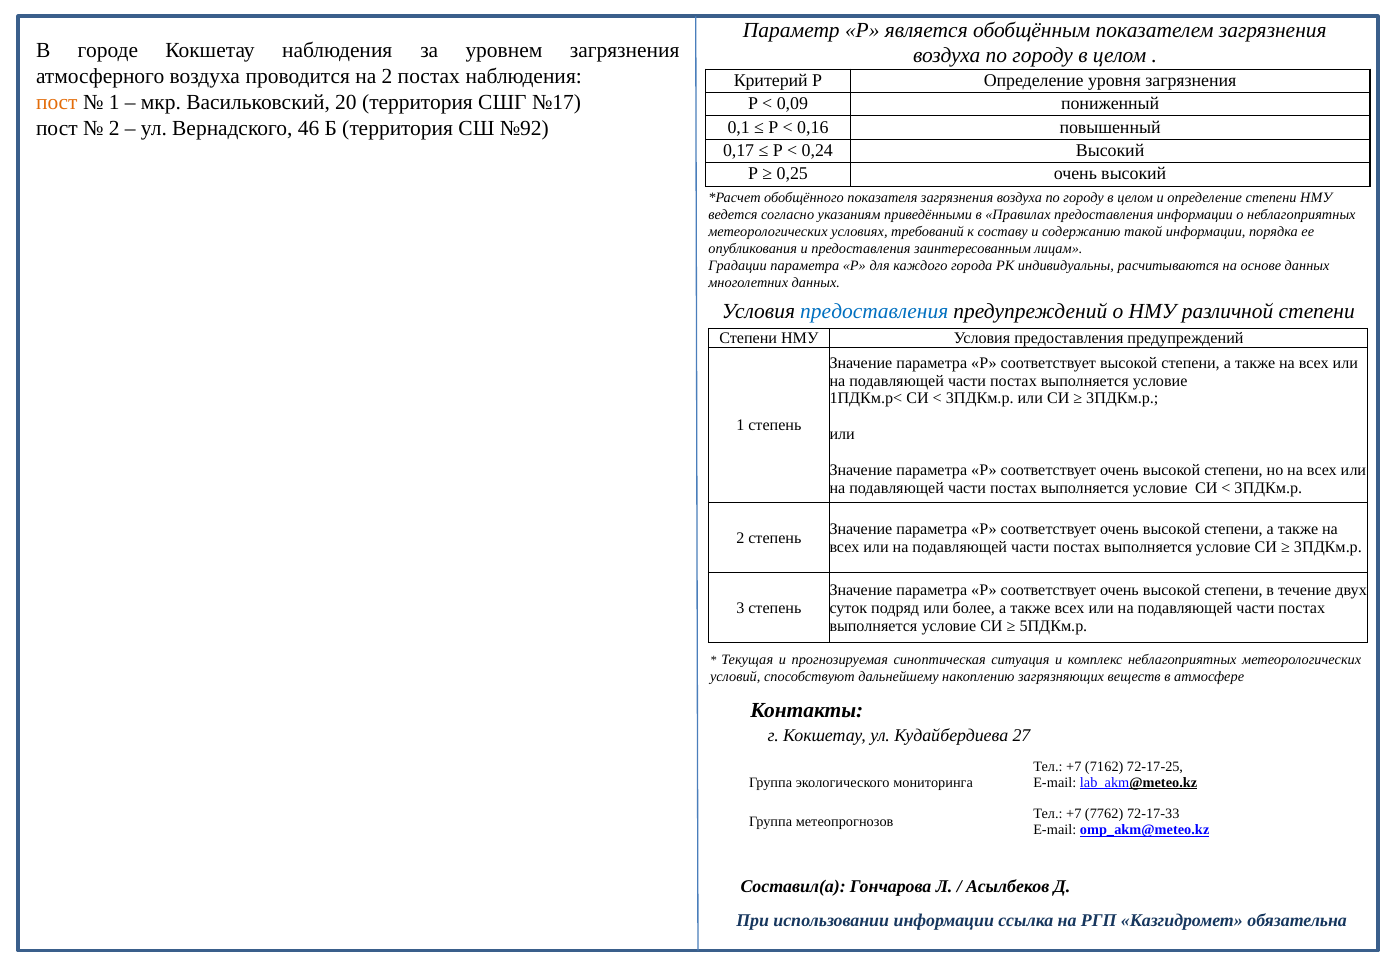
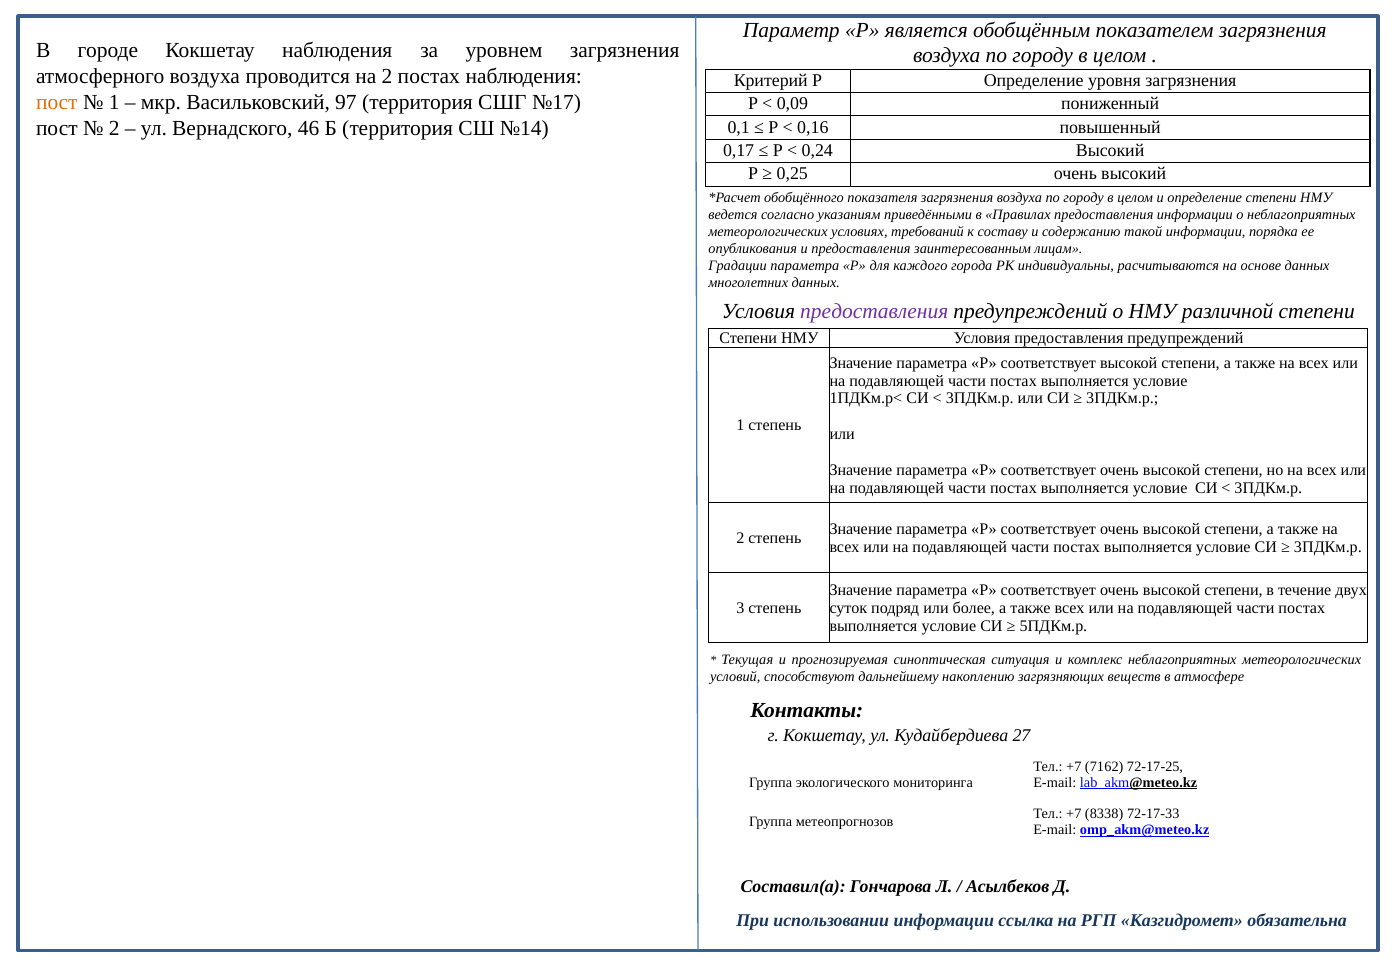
20: 20 -> 97 (346, 102)
№92: №92 -> №14 (524, 128)
предоставления colour: blue -> purple (874, 311)
7762: 7762 -> 8338 (1104, 813)
